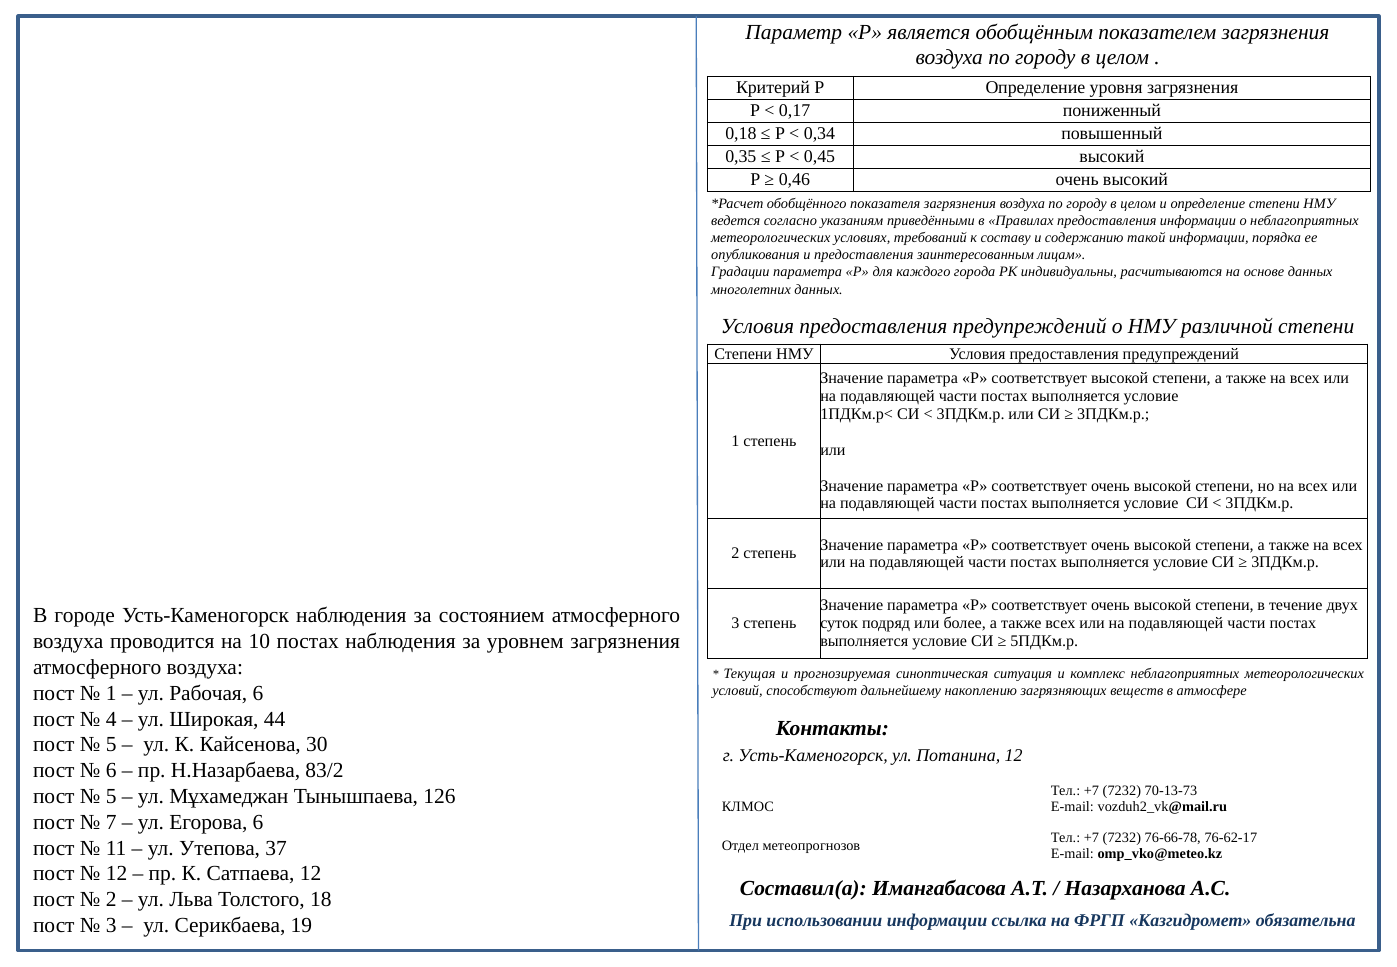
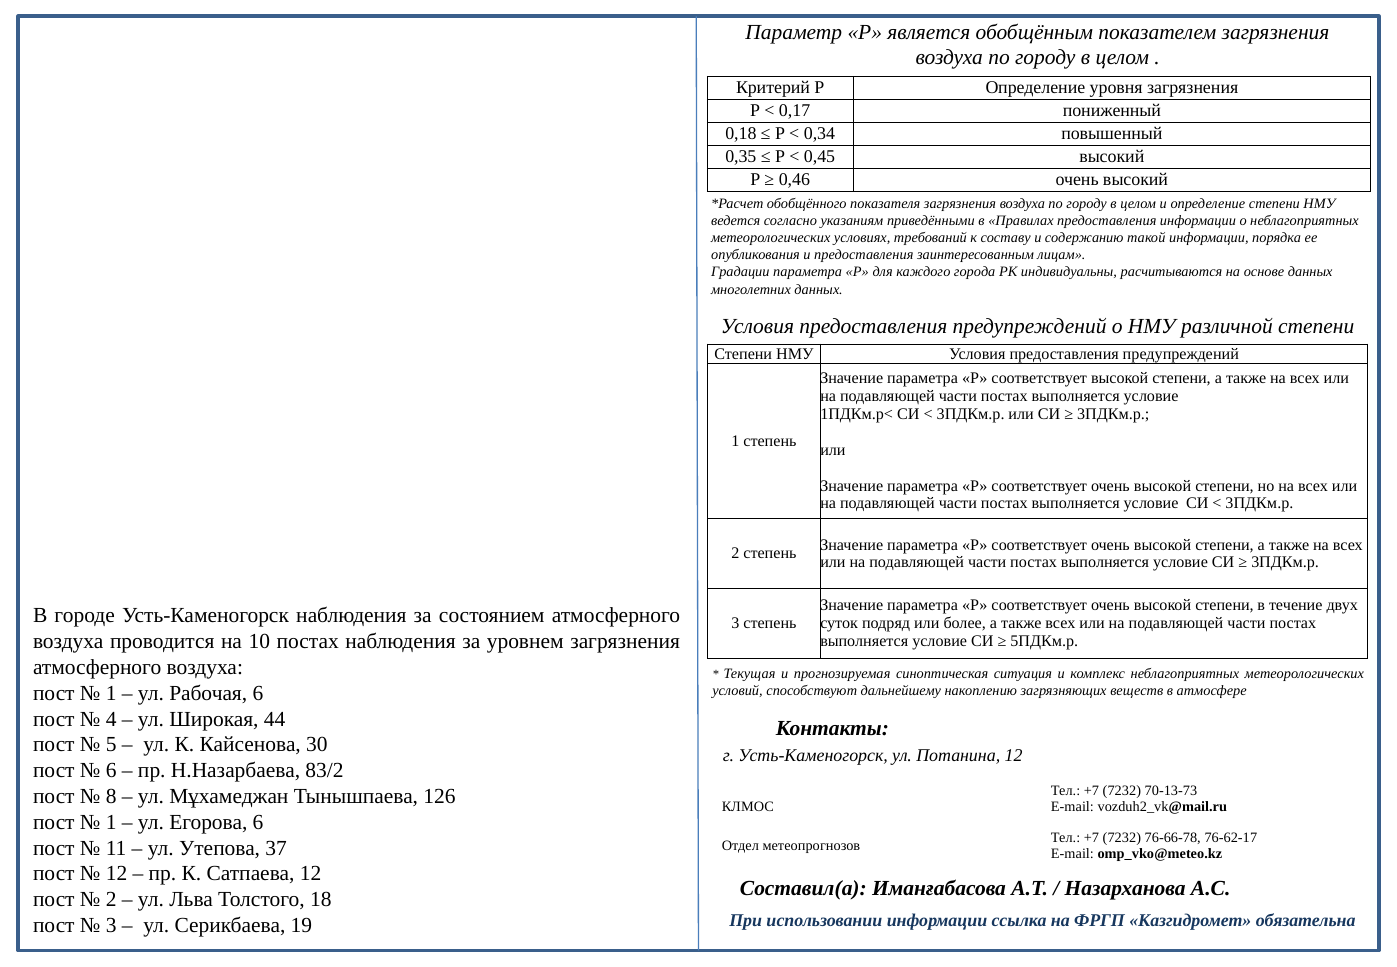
5: 5 -> 8 (111, 796)
7: 7 -> 1 (111, 822)
